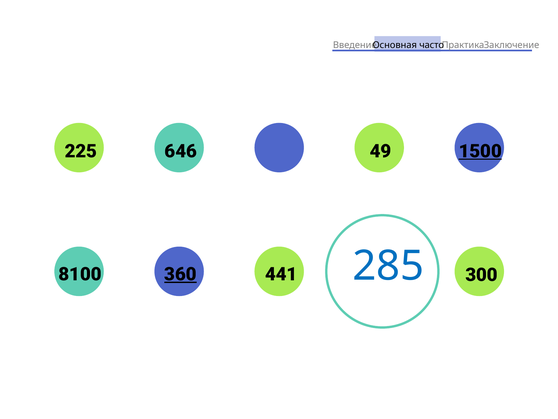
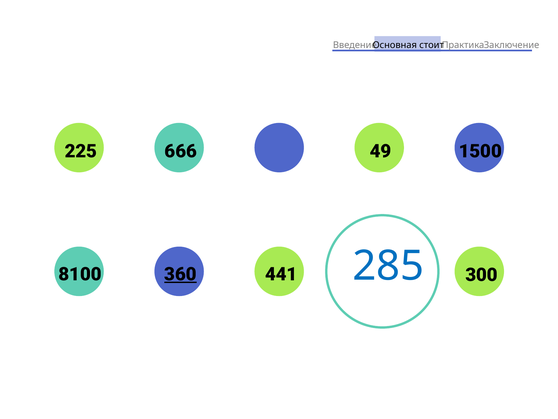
часто: часто -> стоит (432, 45)
646: 646 -> 666 (181, 151)
1500 underline: present -> none (480, 151)
